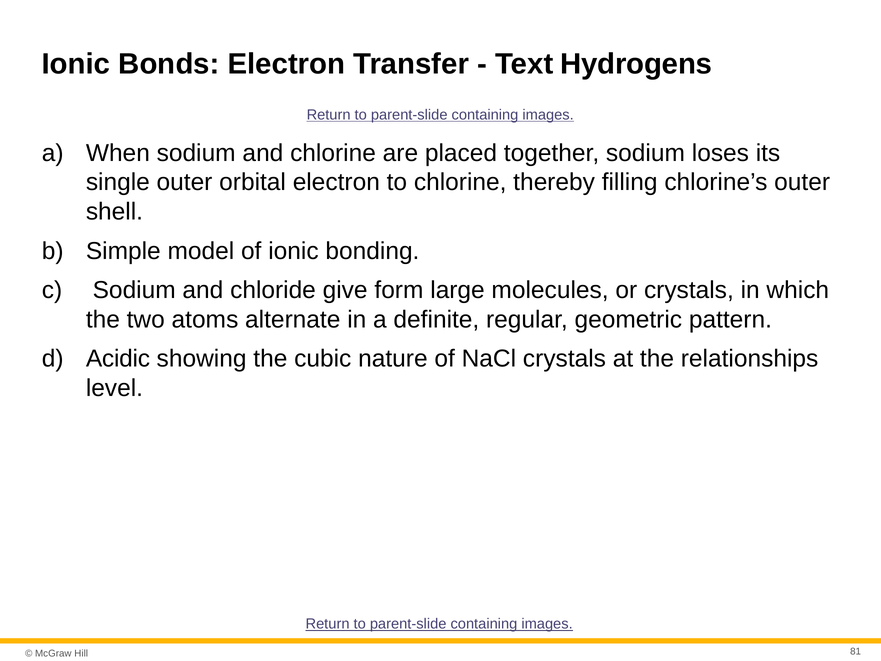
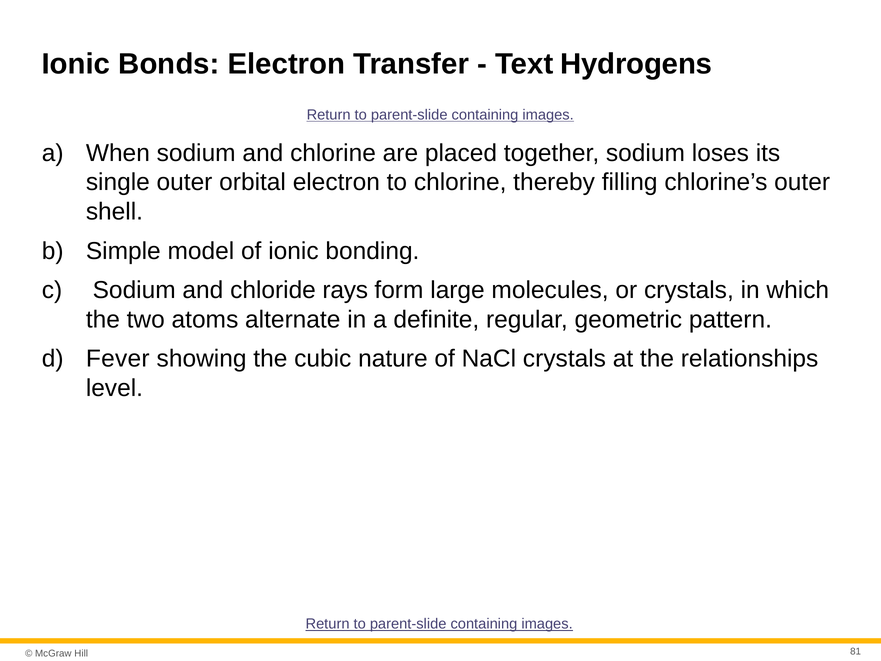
give: give -> rays (345, 290)
Acidic: Acidic -> Fever (118, 359)
